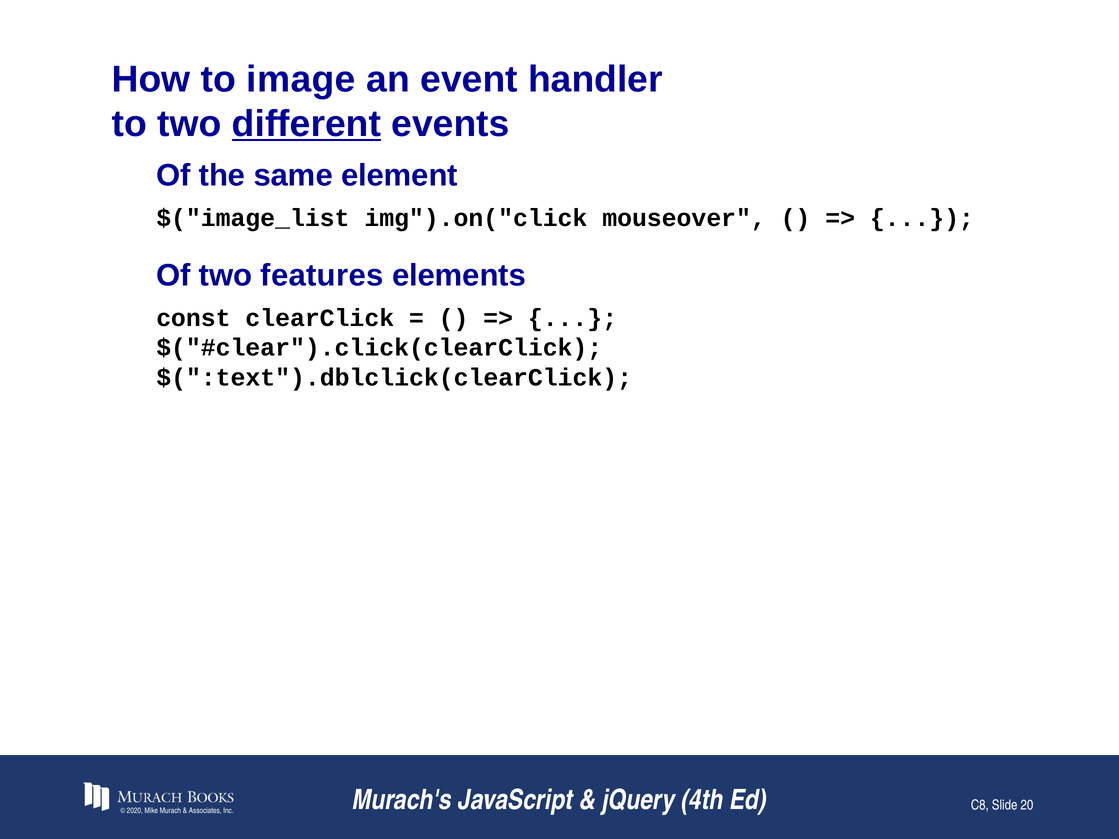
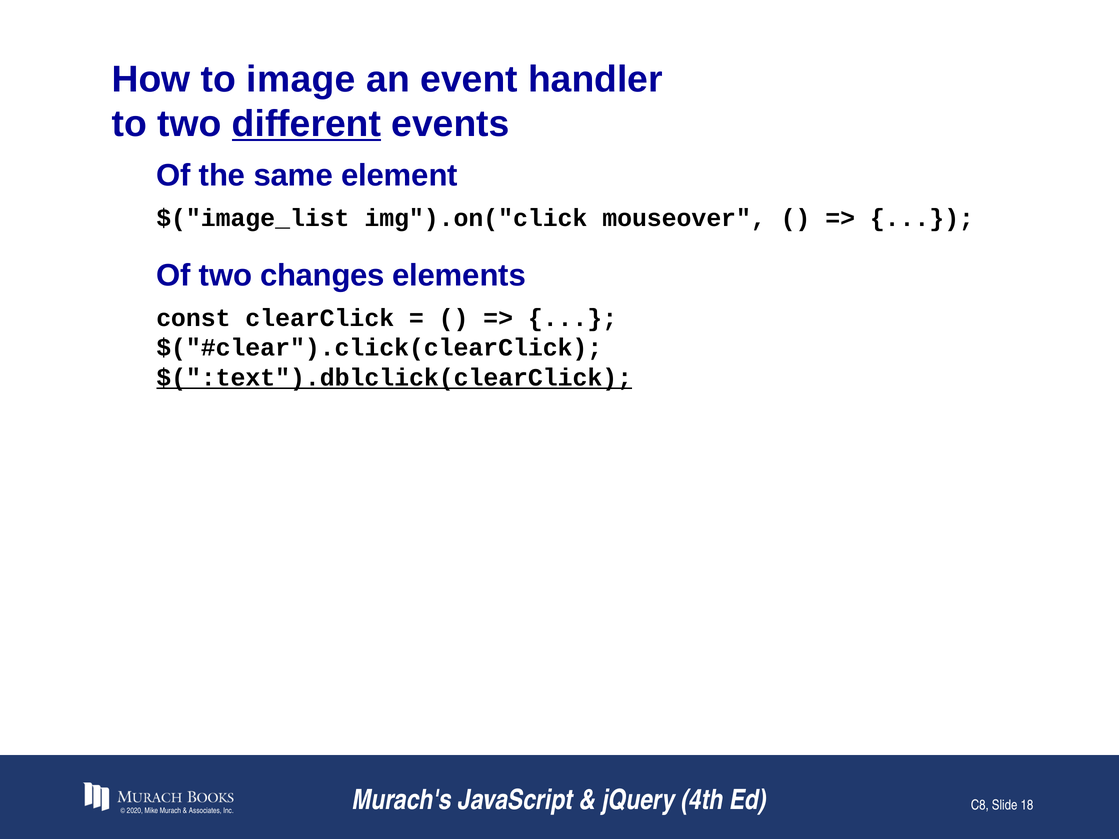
features: features -> changes (322, 275)
$(":text").dblclick(clearClick underline: none -> present (394, 378)
20: 20 -> 18 (1027, 805)
